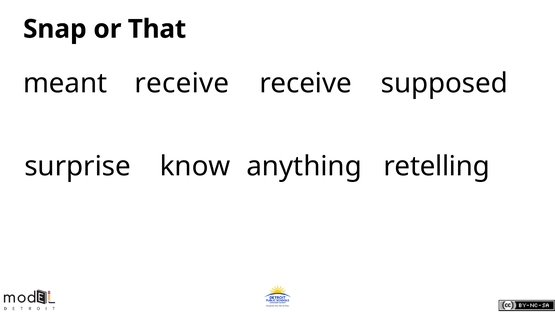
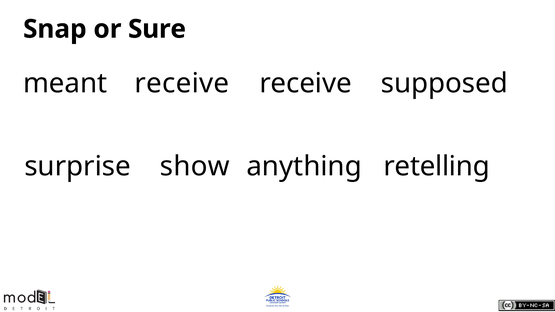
That: That -> Sure (157, 29)
know: know -> show (195, 167)
